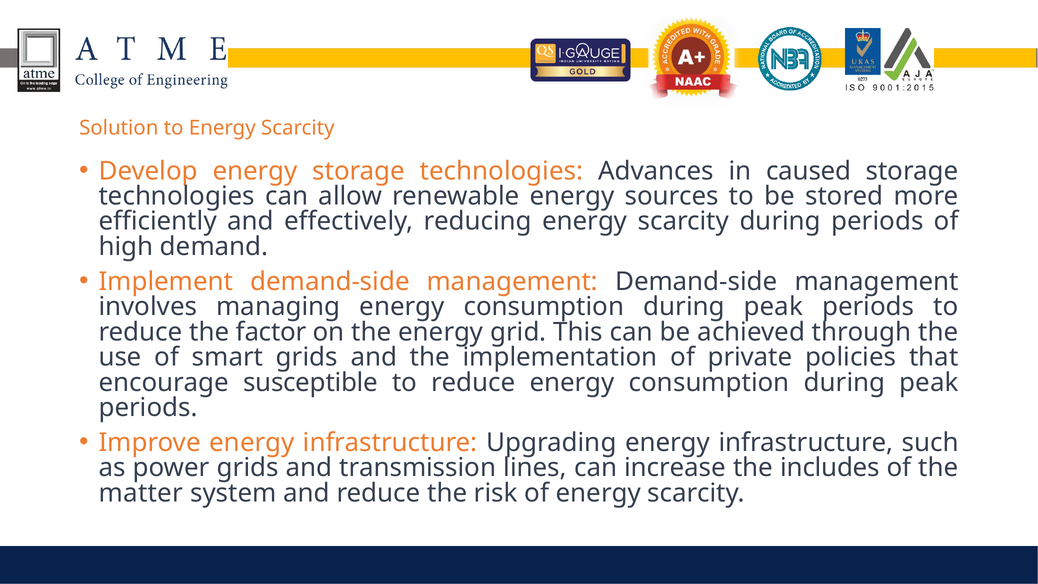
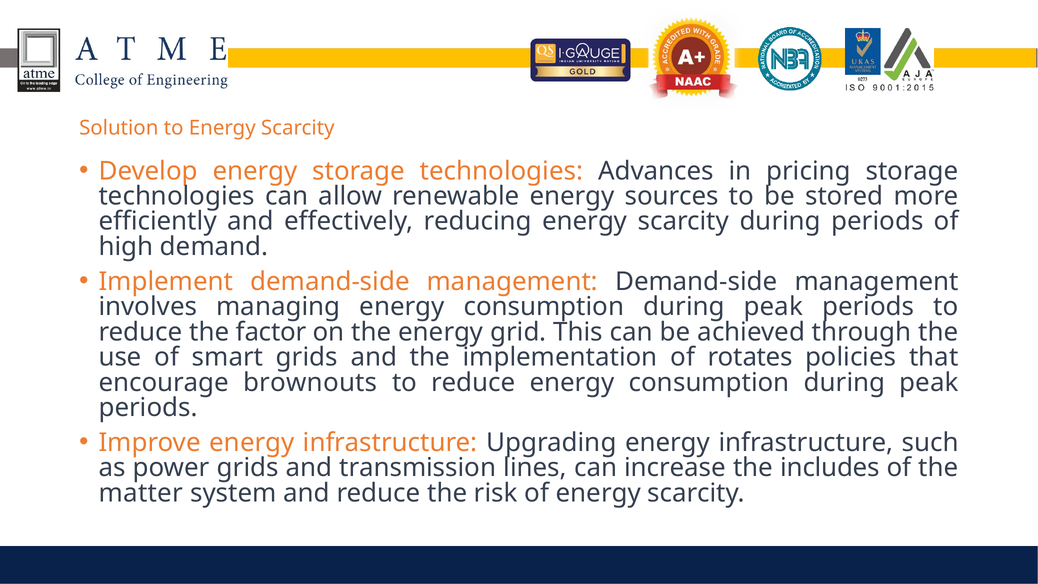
caused: caused -> pricing (808, 171)
private: private -> rotates (750, 357)
susceptible: susceptible -> brownouts (310, 382)
